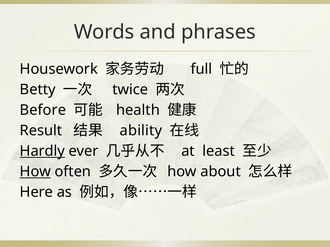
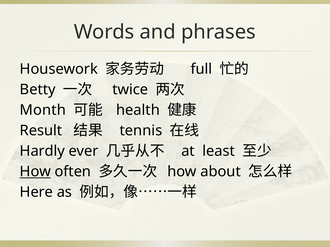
Before: Before -> Month (43, 110)
ability: ability -> tennis (141, 131)
Hardly underline: present -> none (42, 151)
